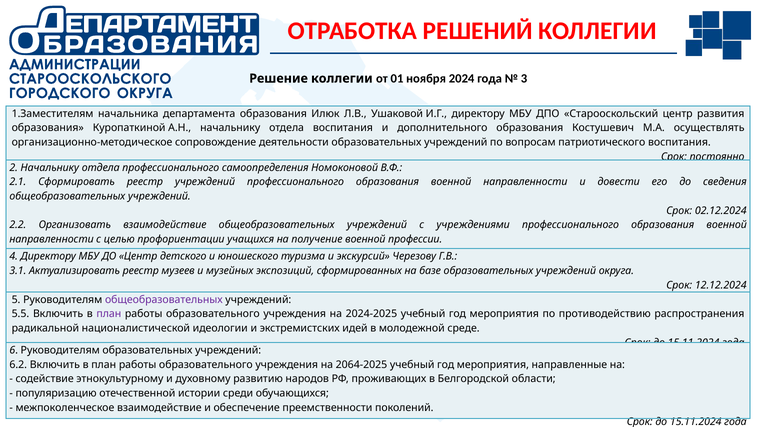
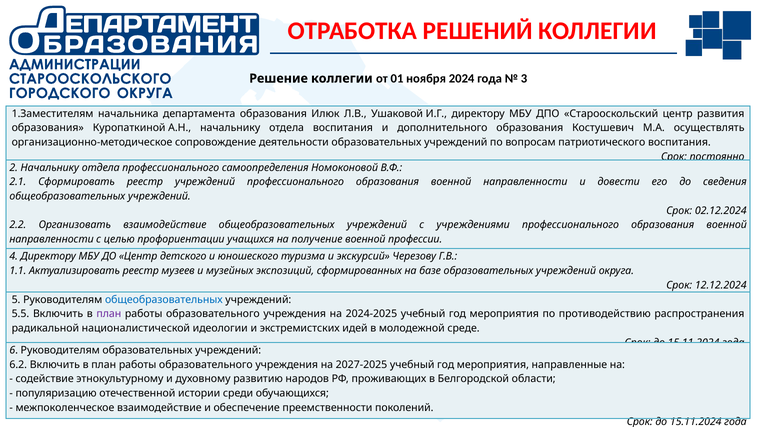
3.1: 3.1 -> 1.1 (18, 271)
общеобразовательных colour: purple -> blue (164, 300)
2064-2025: 2064-2025 -> 2027-2025 (361, 365)
